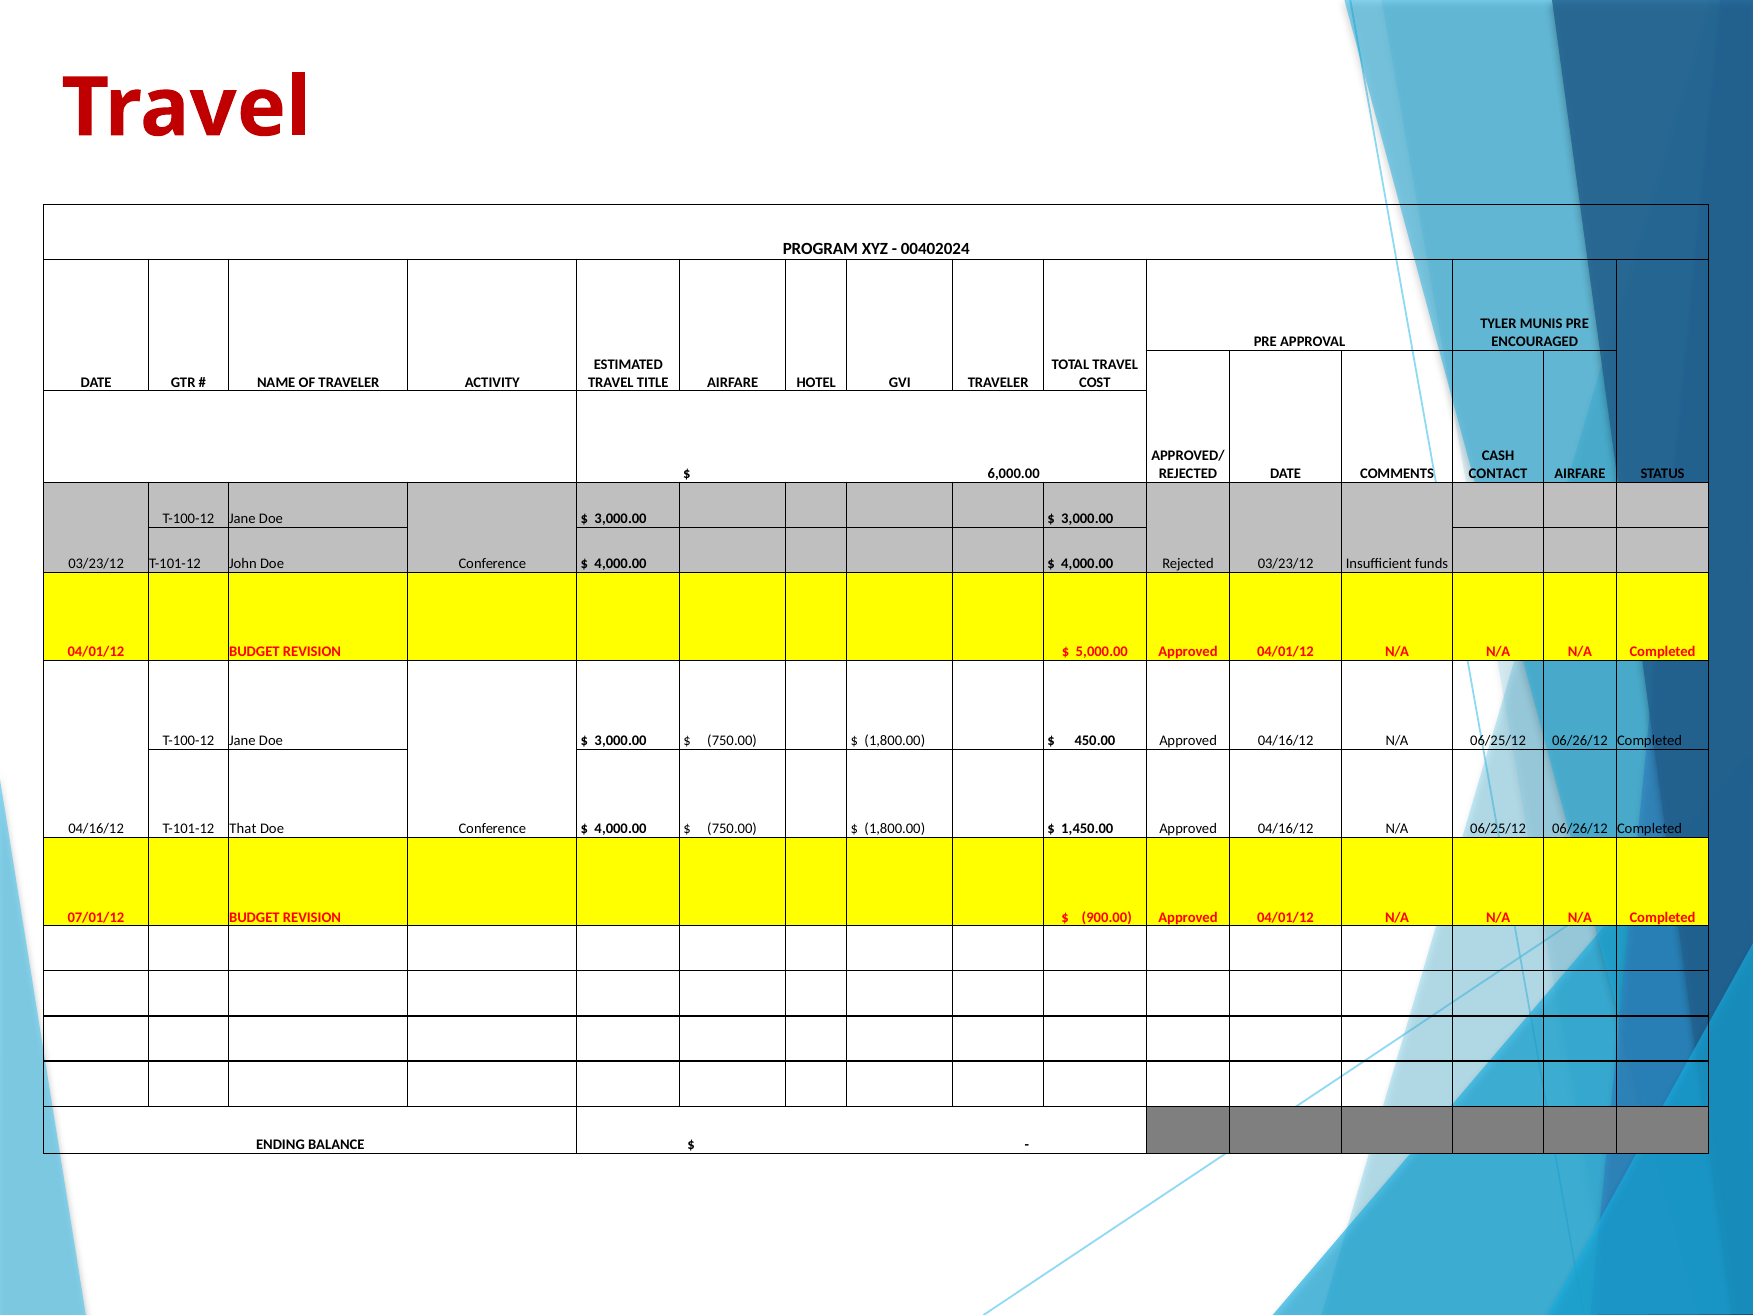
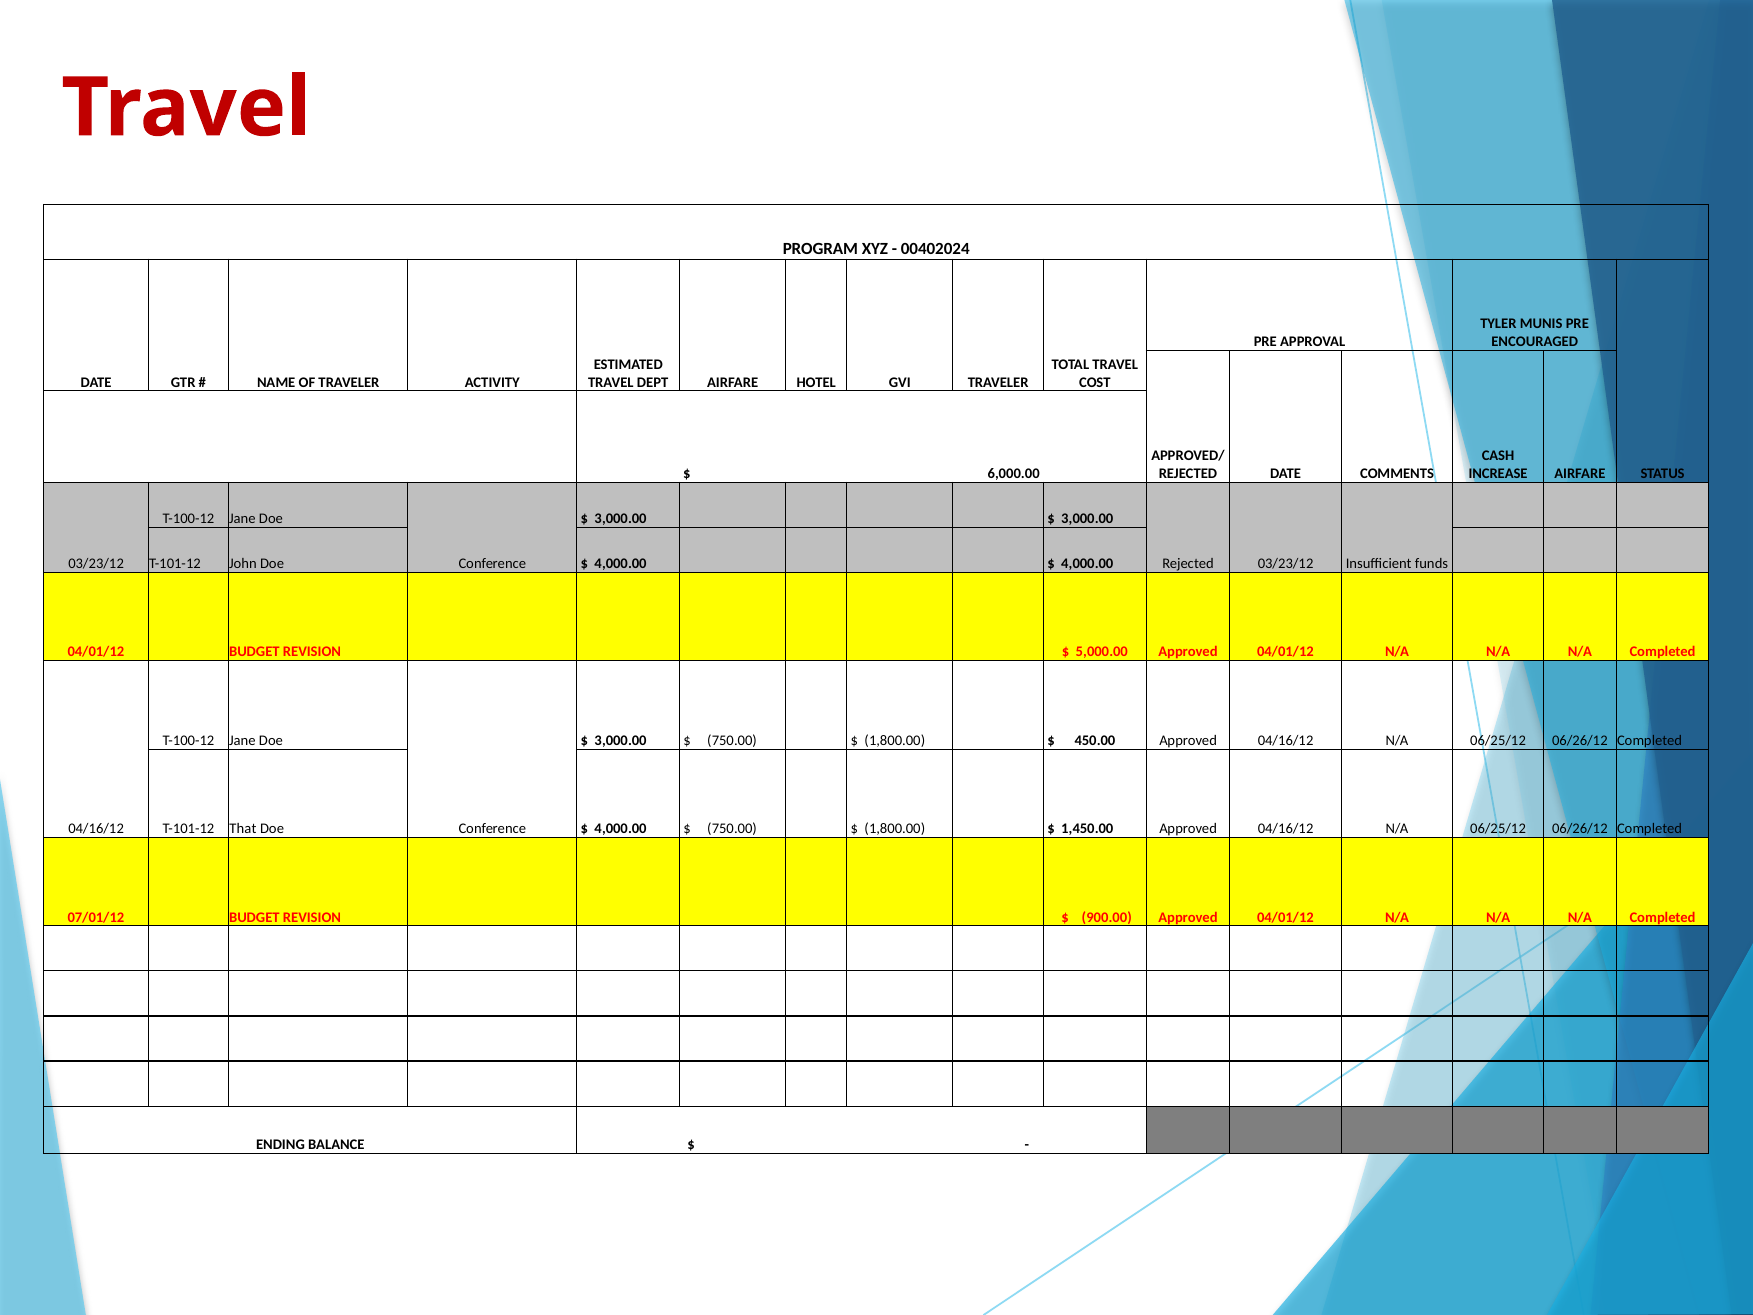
TITLE: TITLE -> DEPT (653, 382)
CONTACT: CONTACT -> INCREASE (1498, 474)
